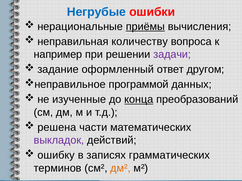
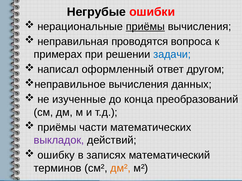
Негрубые colour: blue -> black (96, 12)
количеству: количеству -> проводятся (140, 42)
например: например -> примерах (58, 55)
задачи colour: purple -> blue (172, 55)
задание: задание -> написал (58, 70)
программой: программой -> вычисления (139, 85)
конца underline: present -> none (139, 100)
решена: решена -> приёмы (57, 128)
грамматических: грамматических -> математический (169, 156)
